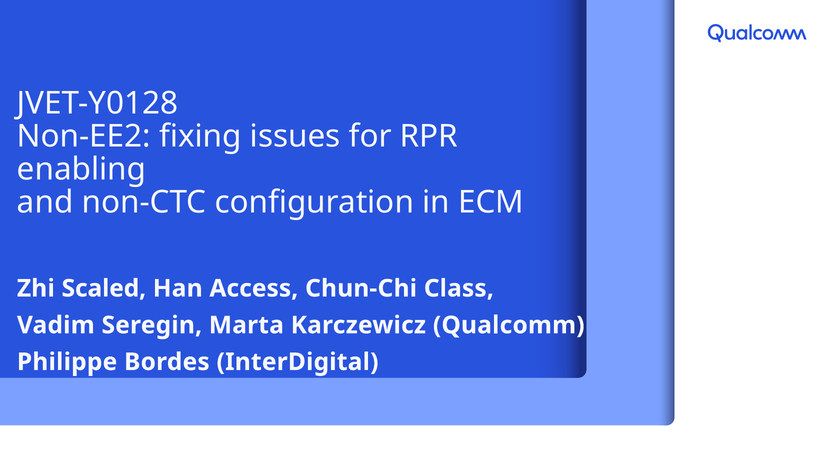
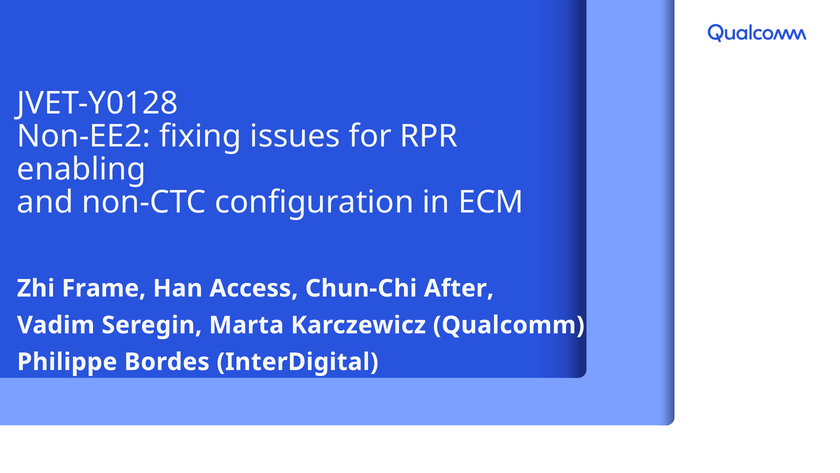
Scaled: Scaled -> Frame (104, 288)
Class: Class -> After (459, 288)
